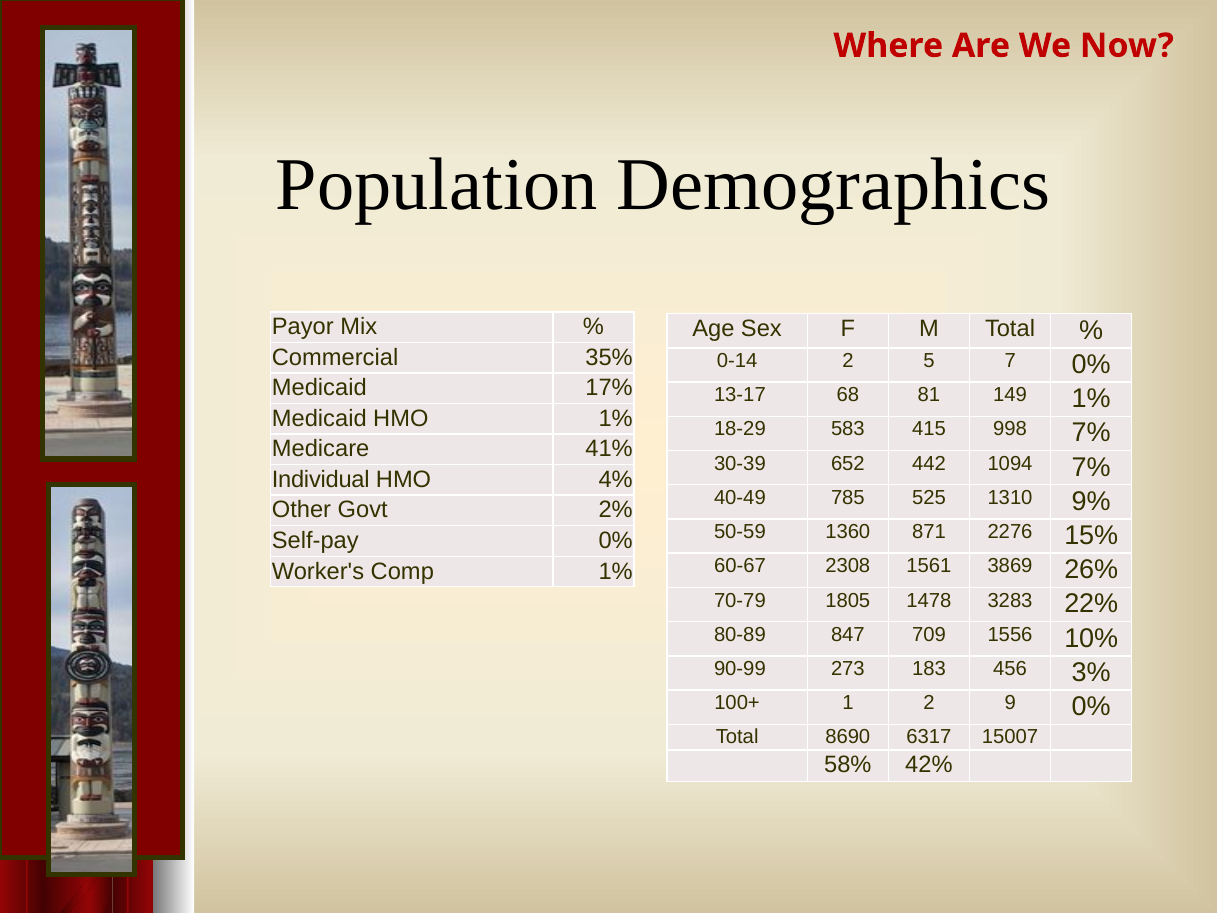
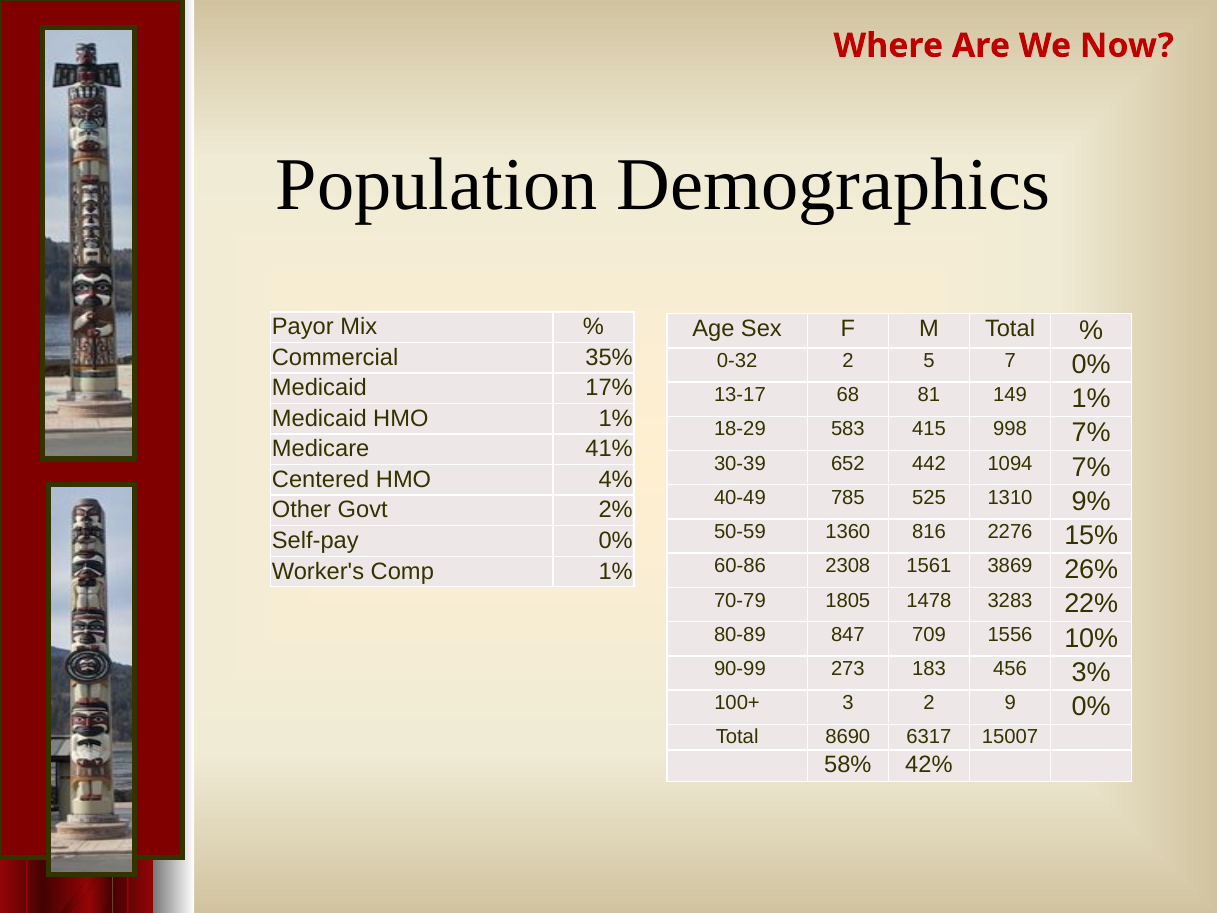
0-14: 0-14 -> 0-32 (737, 361)
Individual: Individual -> Centered (321, 479)
871: 871 -> 816 (929, 532)
60-67: 60-67 -> 60-86 (740, 566)
1: 1 -> 3 (848, 703)
